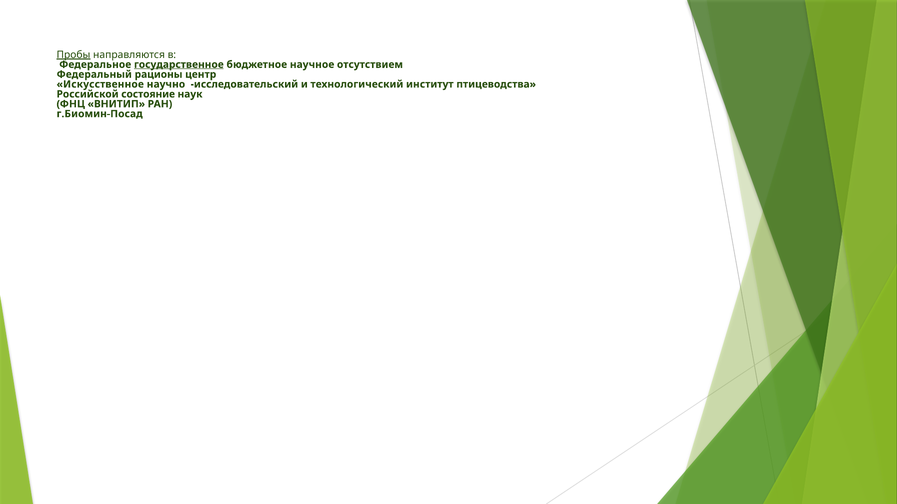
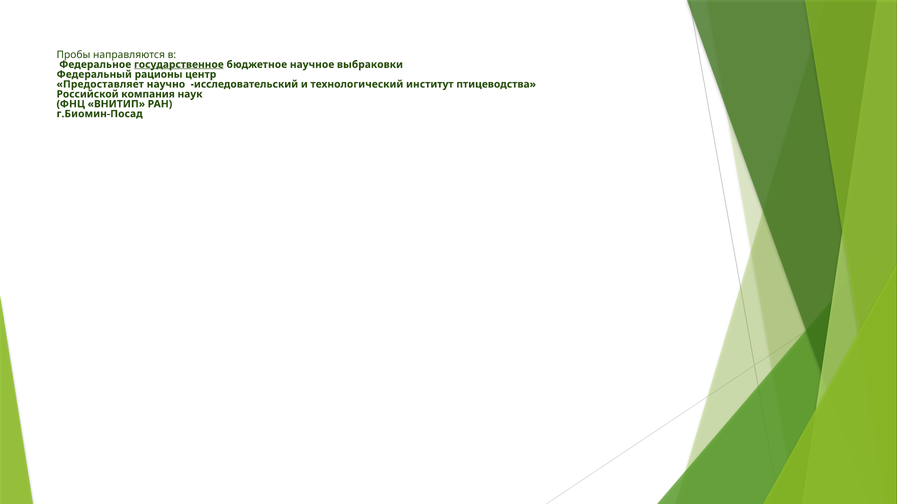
Пробы underline: present -> none (73, 55)
отсутствием: отсутствием -> выбраковки (370, 65)
Искусственное: Искусственное -> Предоставляет (100, 84)
состояние: состояние -> компания (148, 94)
